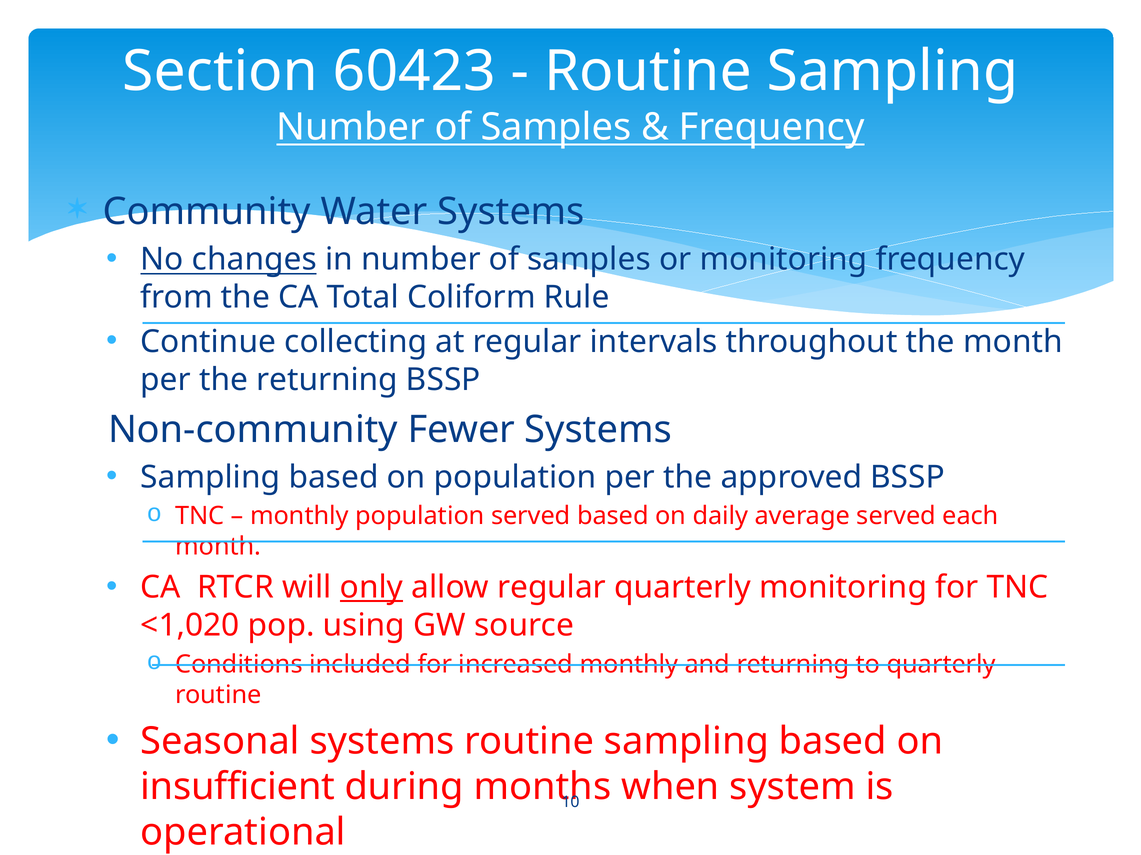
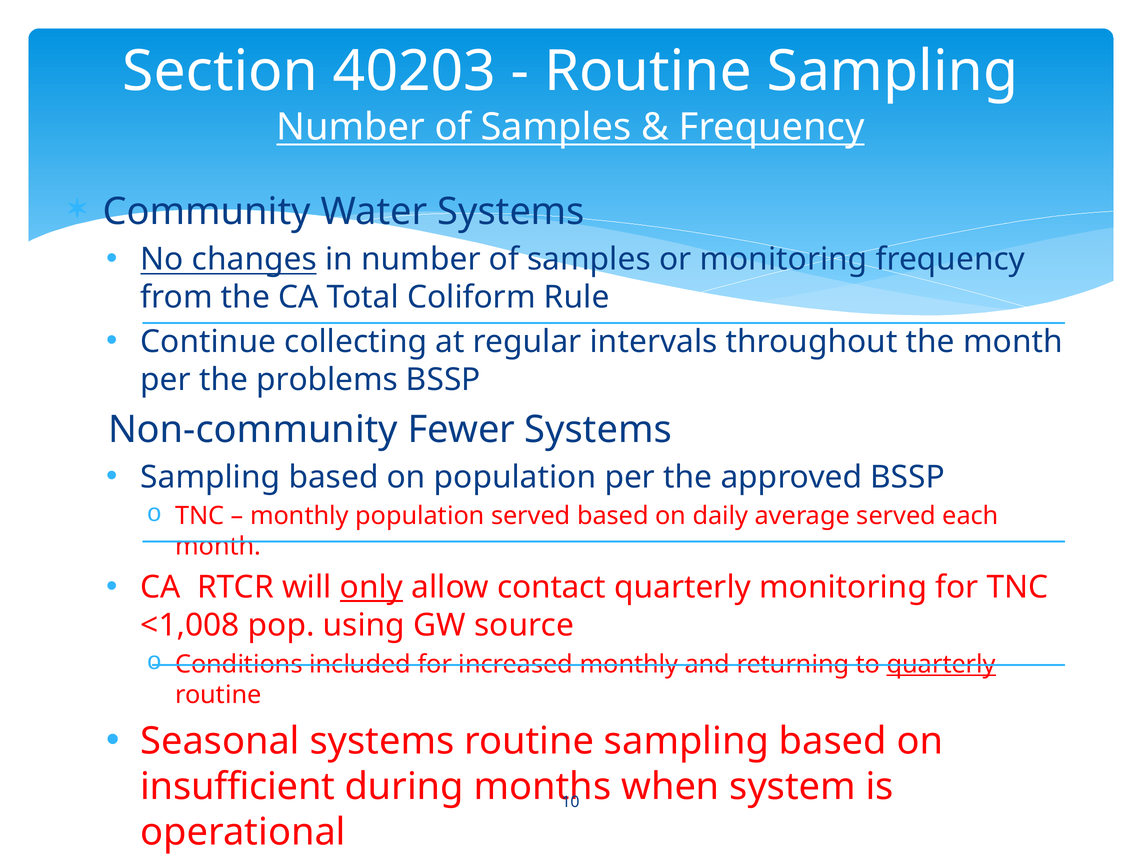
60423: 60423 -> 40203 (414, 71)
the returning: returning -> problems (327, 380)
allow regular: regular -> contact (552, 588)
<1,020: <1,020 -> <1,008 (190, 626)
quarterly underline: none -> present (941, 665)
